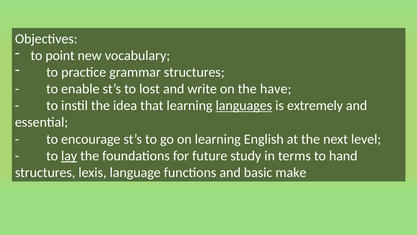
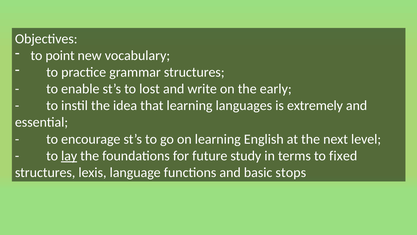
have: have -> early (276, 89)
languages underline: present -> none (244, 105)
hand: hand -> fixed (343, 156)
make: make -> stops (291, 172)
